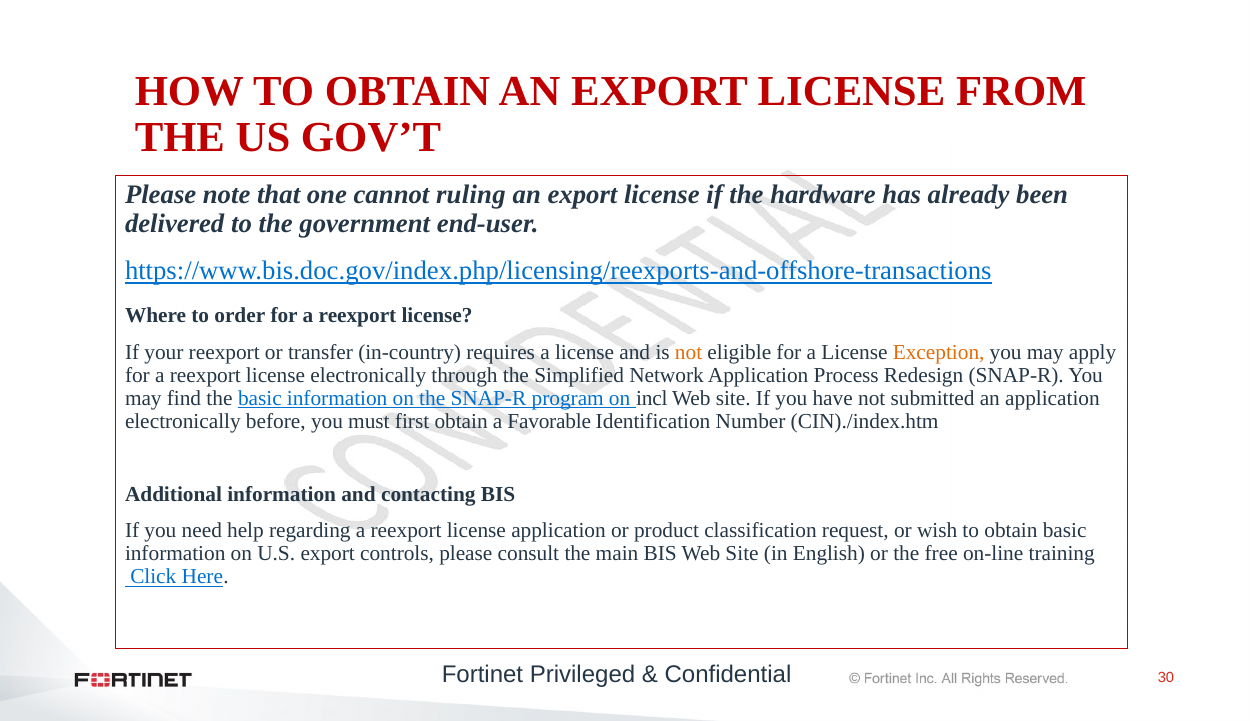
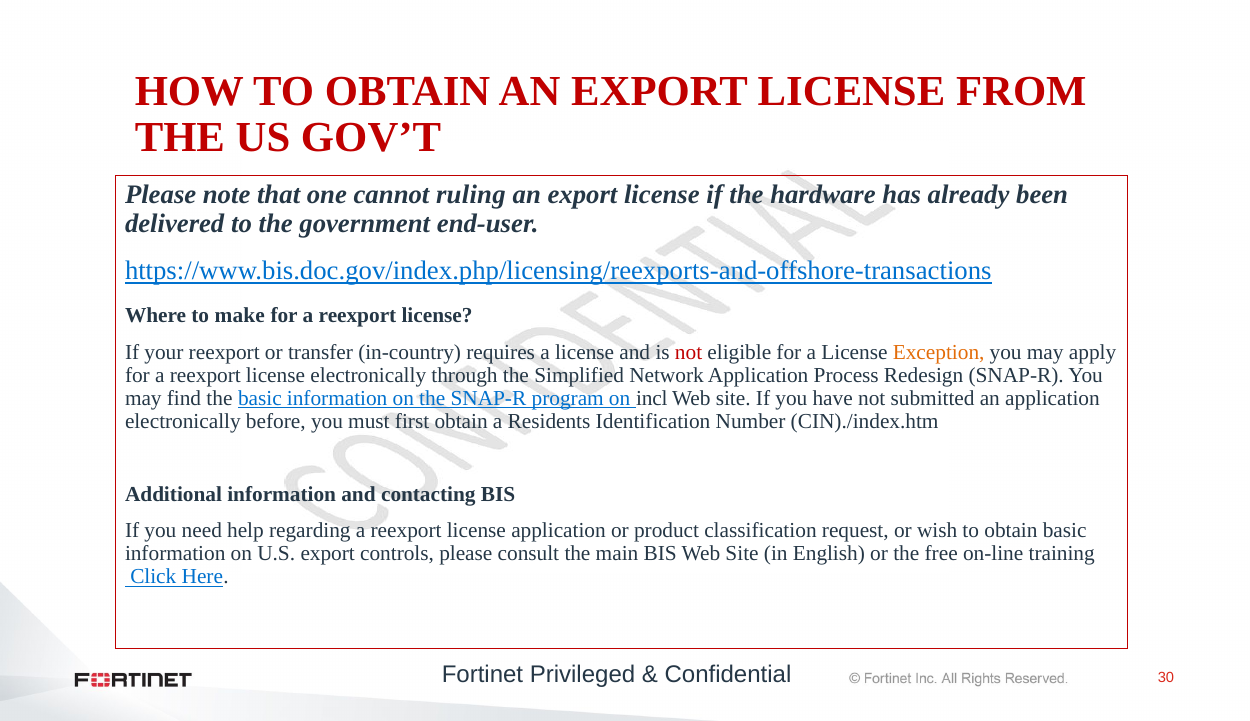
order: order -> make (240, 316)
not colour: orange -> red (689, 352)
Favorable: Favorable -> Residents (549, 421)
